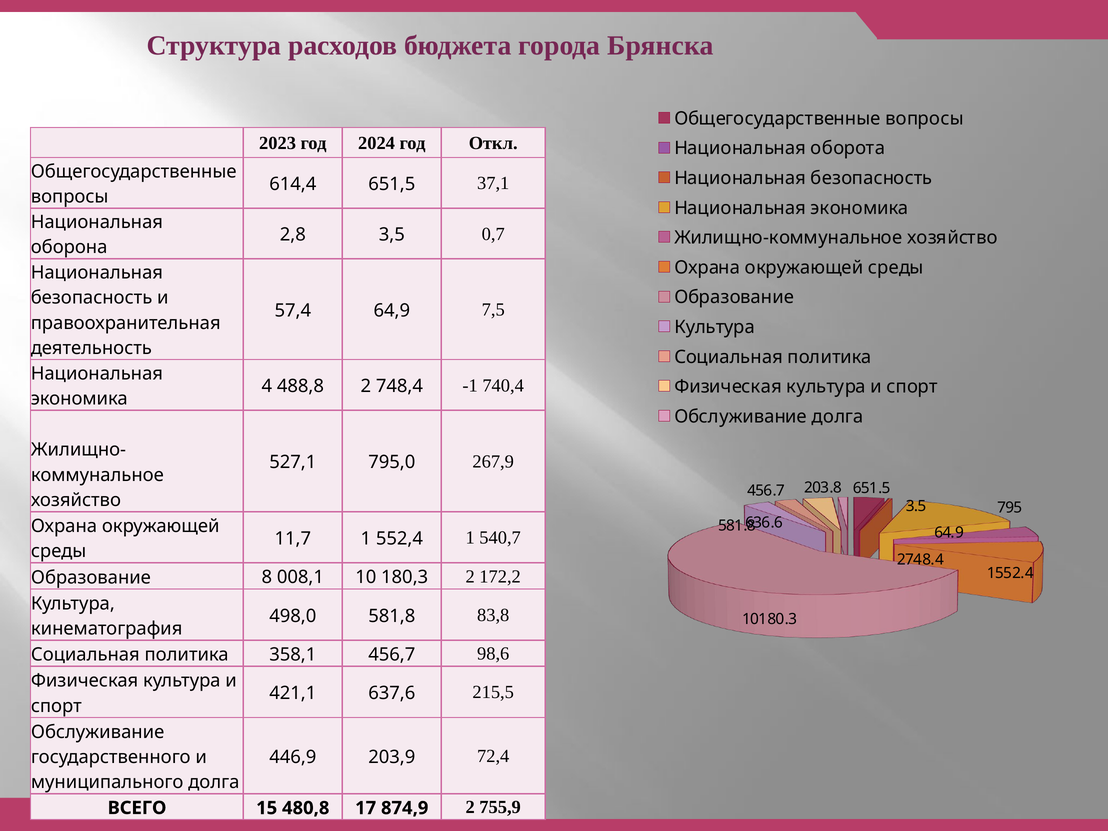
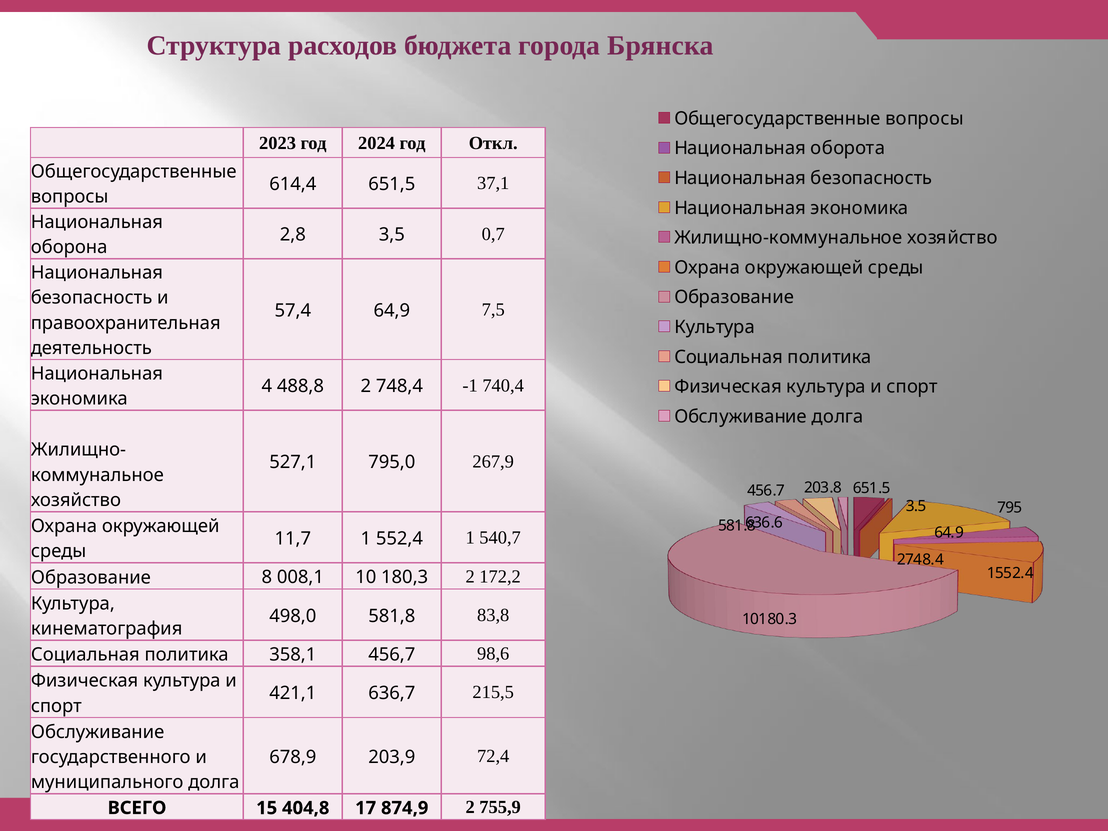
637,6: 637,6 -> 636,7 (392, 693)
446,9: 446,9 -> 678,9 (293, 757)
480,8: 480,8 -> 404,8 (306, 808)
